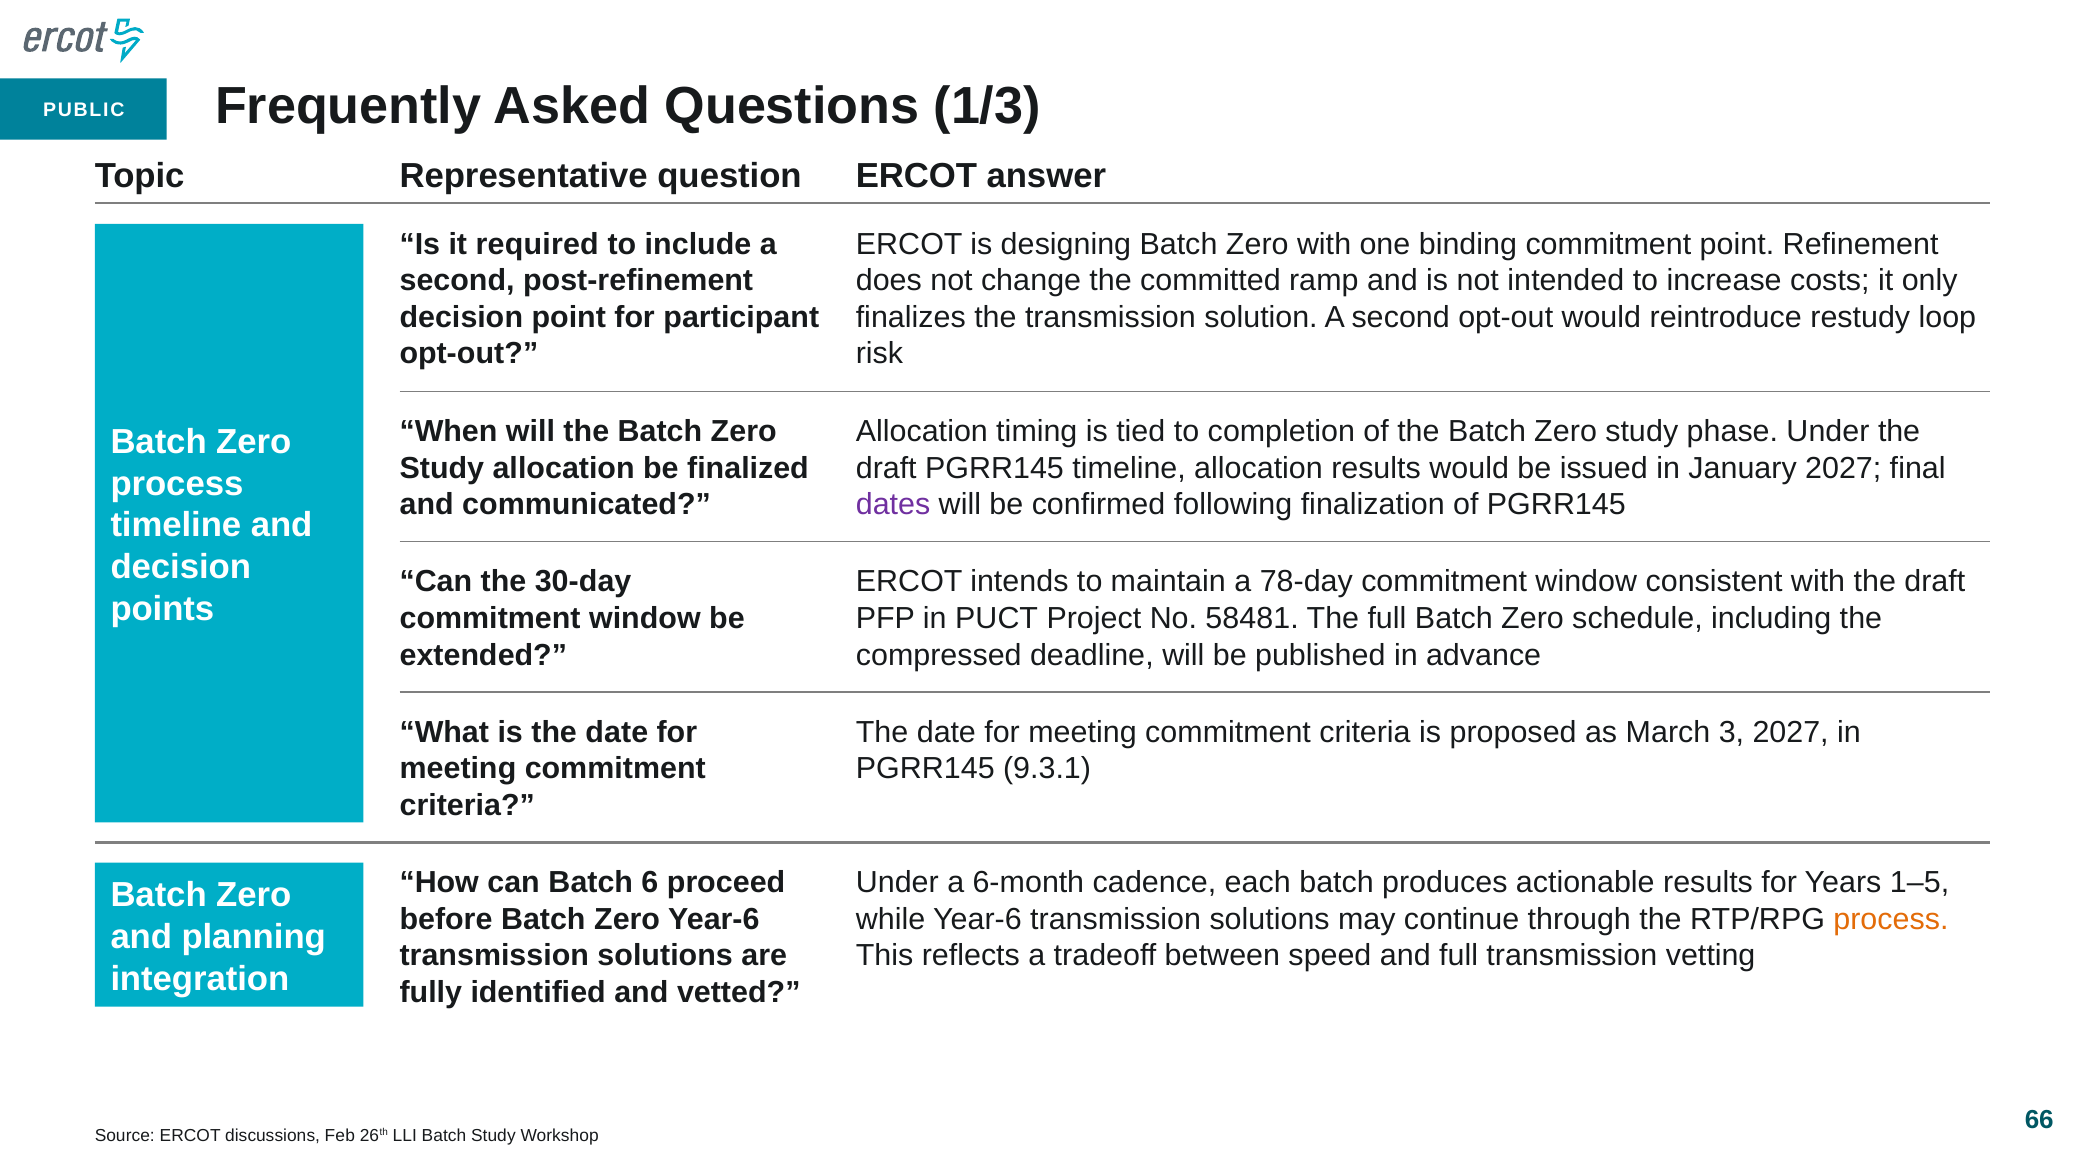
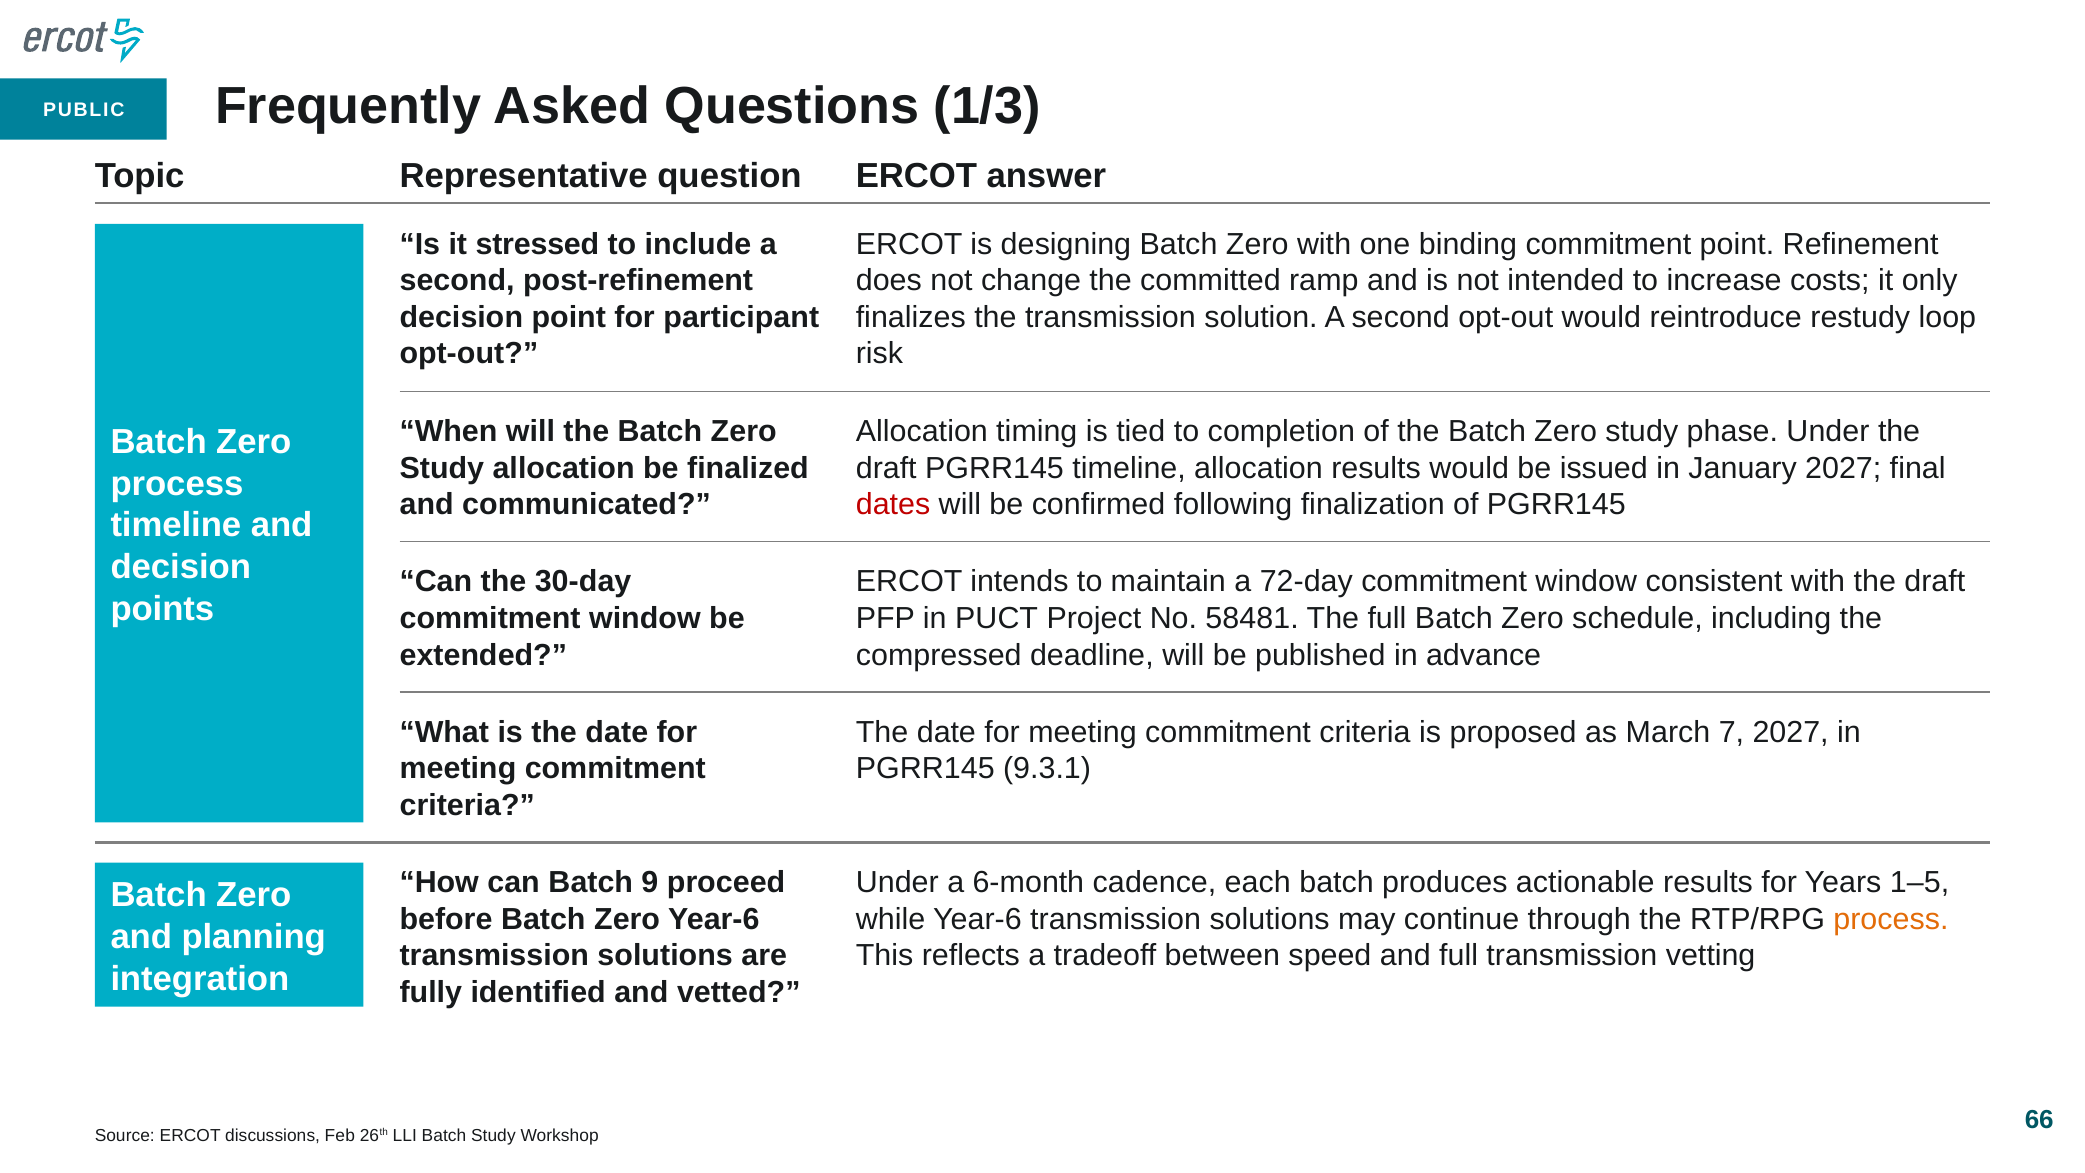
required: required -> stressed (537, 244)
dates colour: purple -> red (893, 504)
78-day: 78-day -> 72-day (1306, 582)
3: 3 -> 7 (1731, 732)
6: 6 -> 9 (650, 883)
